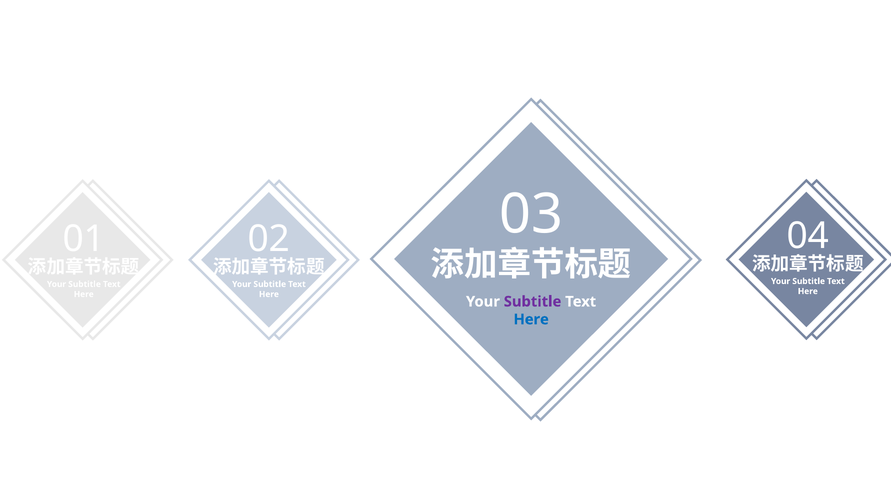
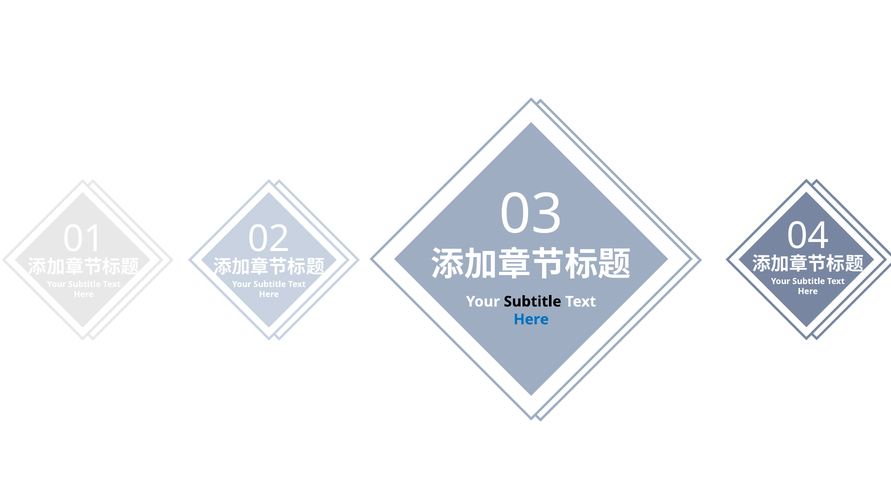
Subtitle colour: purple -> black (533, 302)
